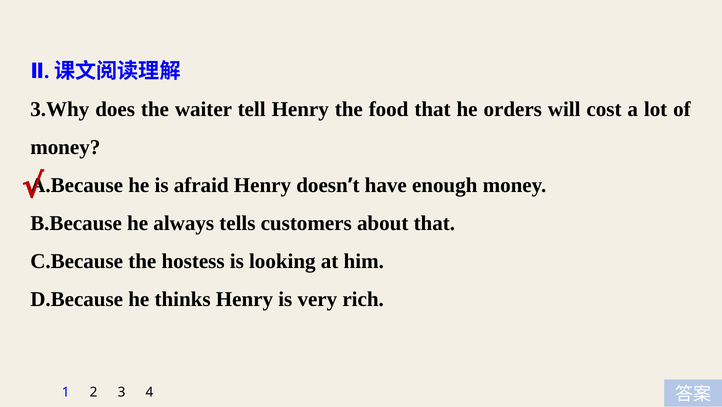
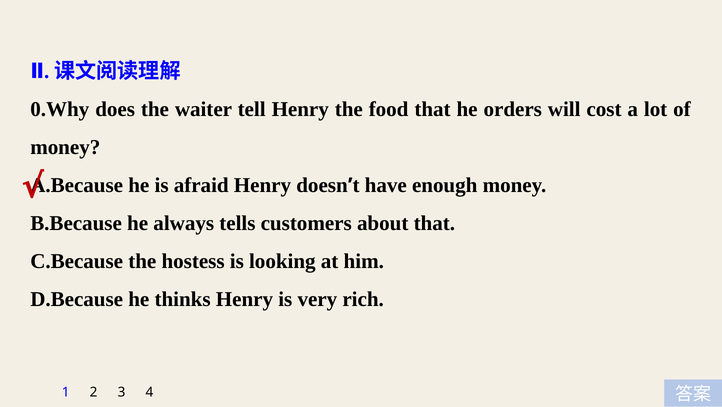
3.Why: 3.Why -> 0.Why (60, 109)
